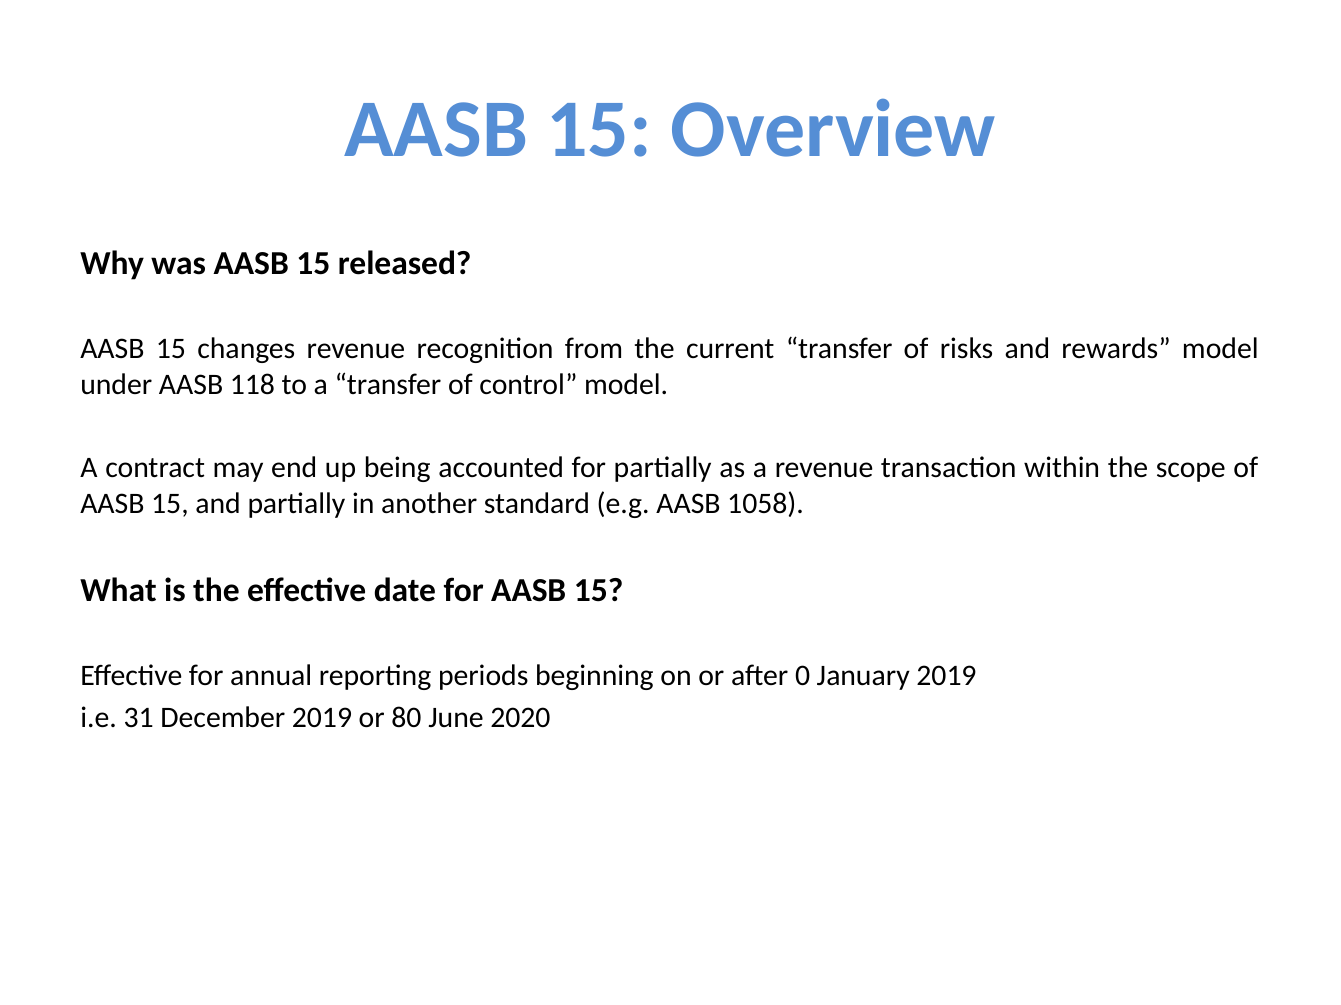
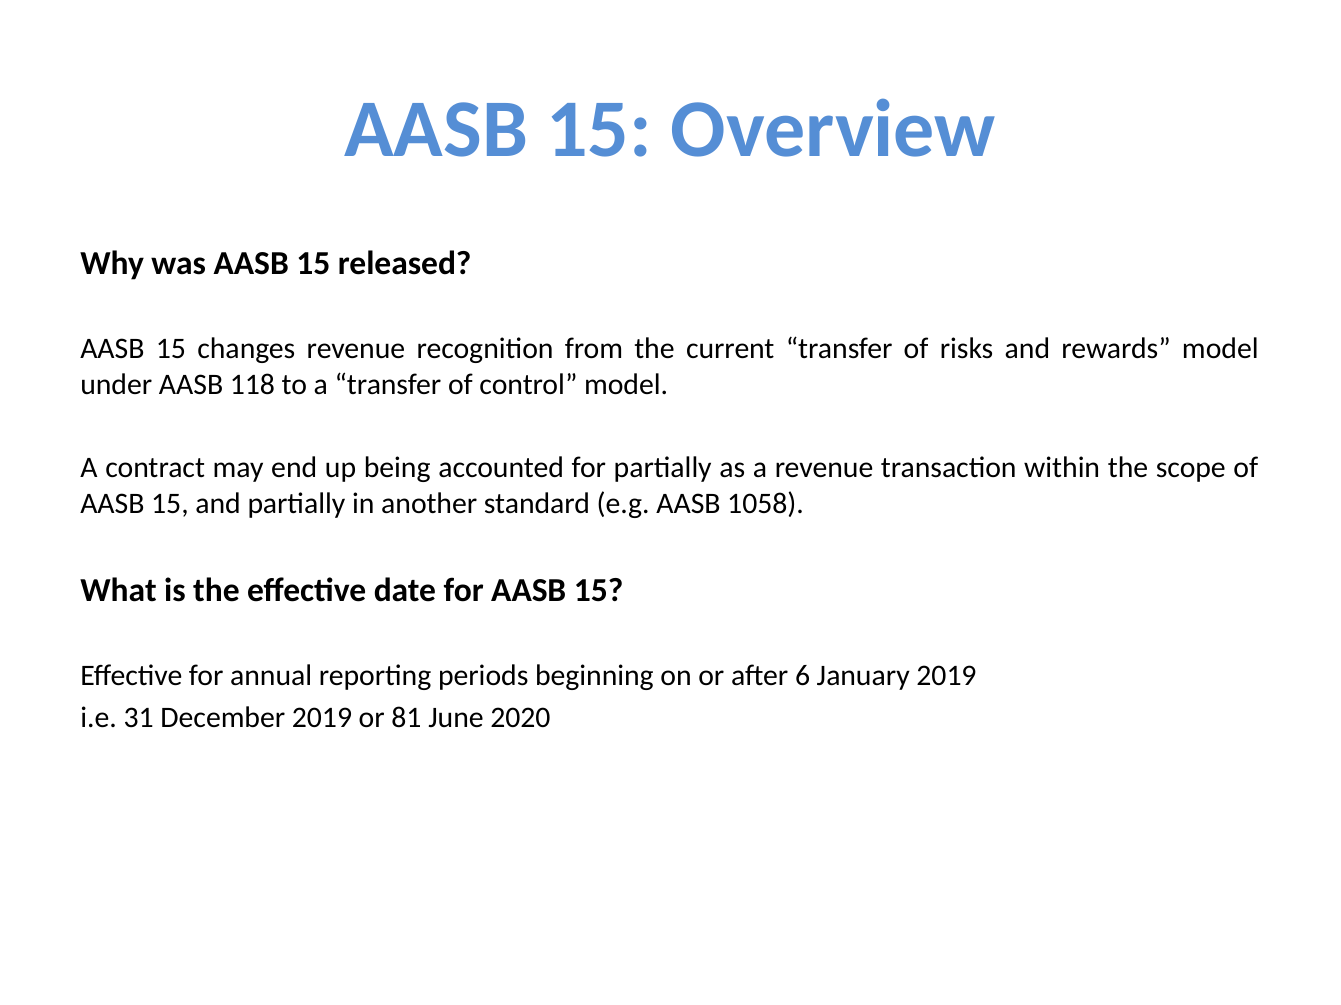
0: 0 -> 6 (803, 676)
80: 80 -> 81 (407, 718)
